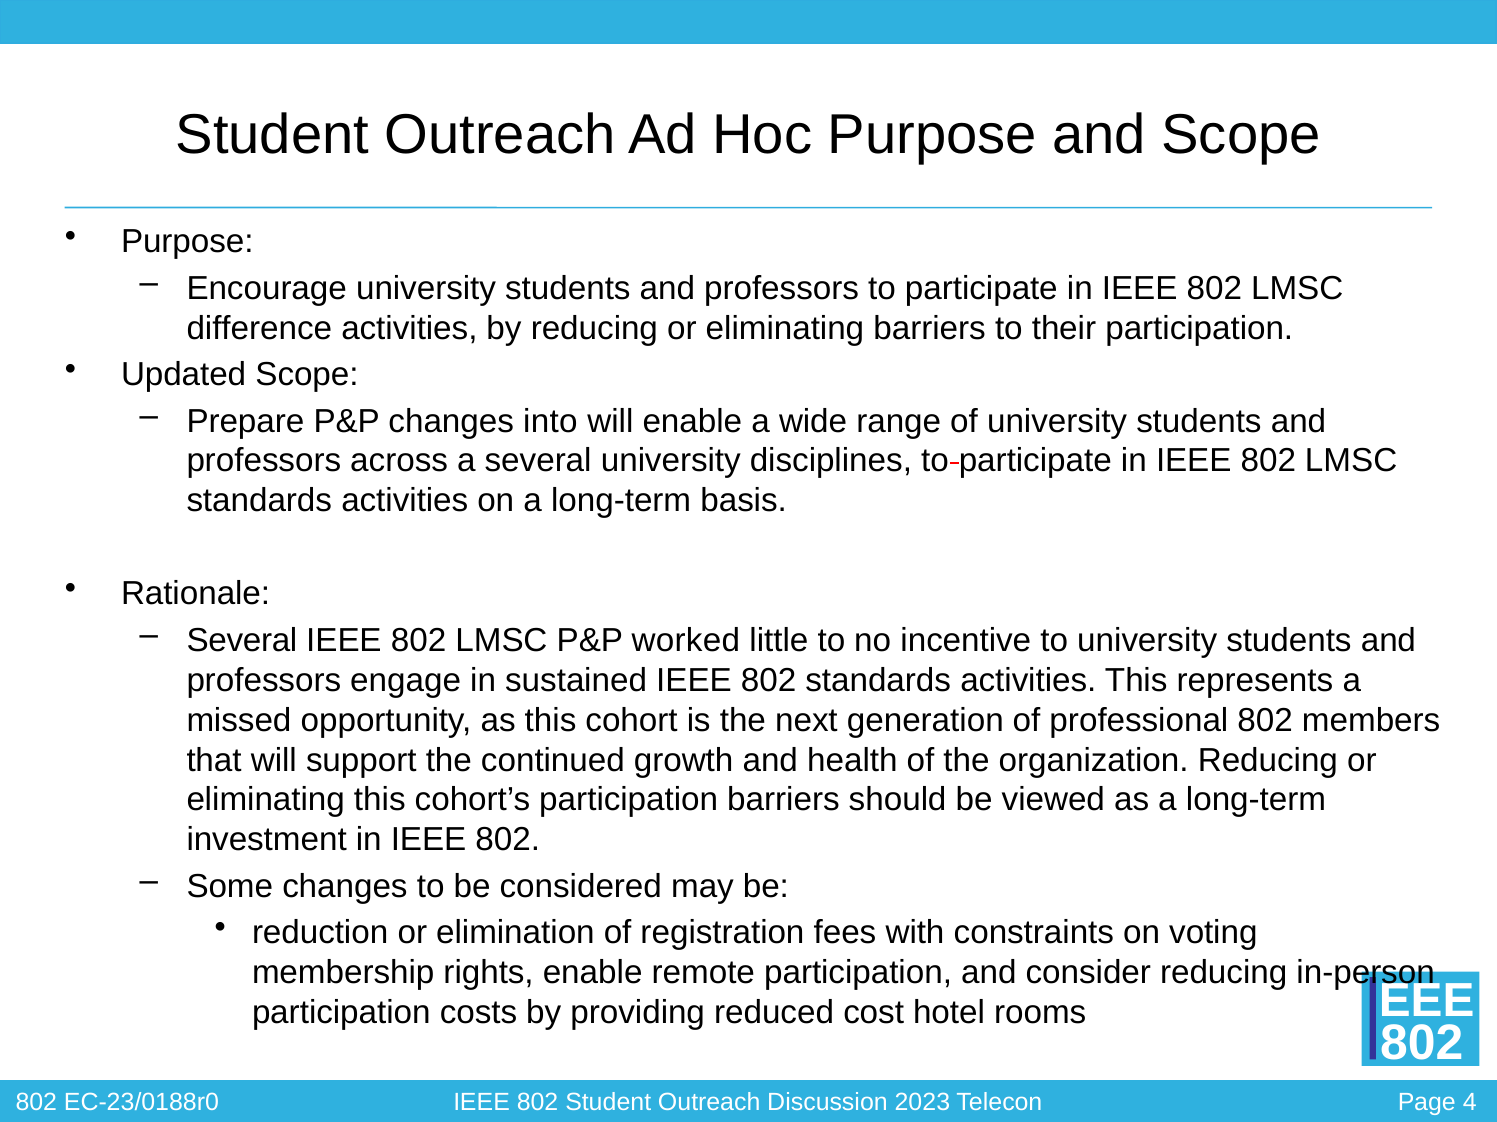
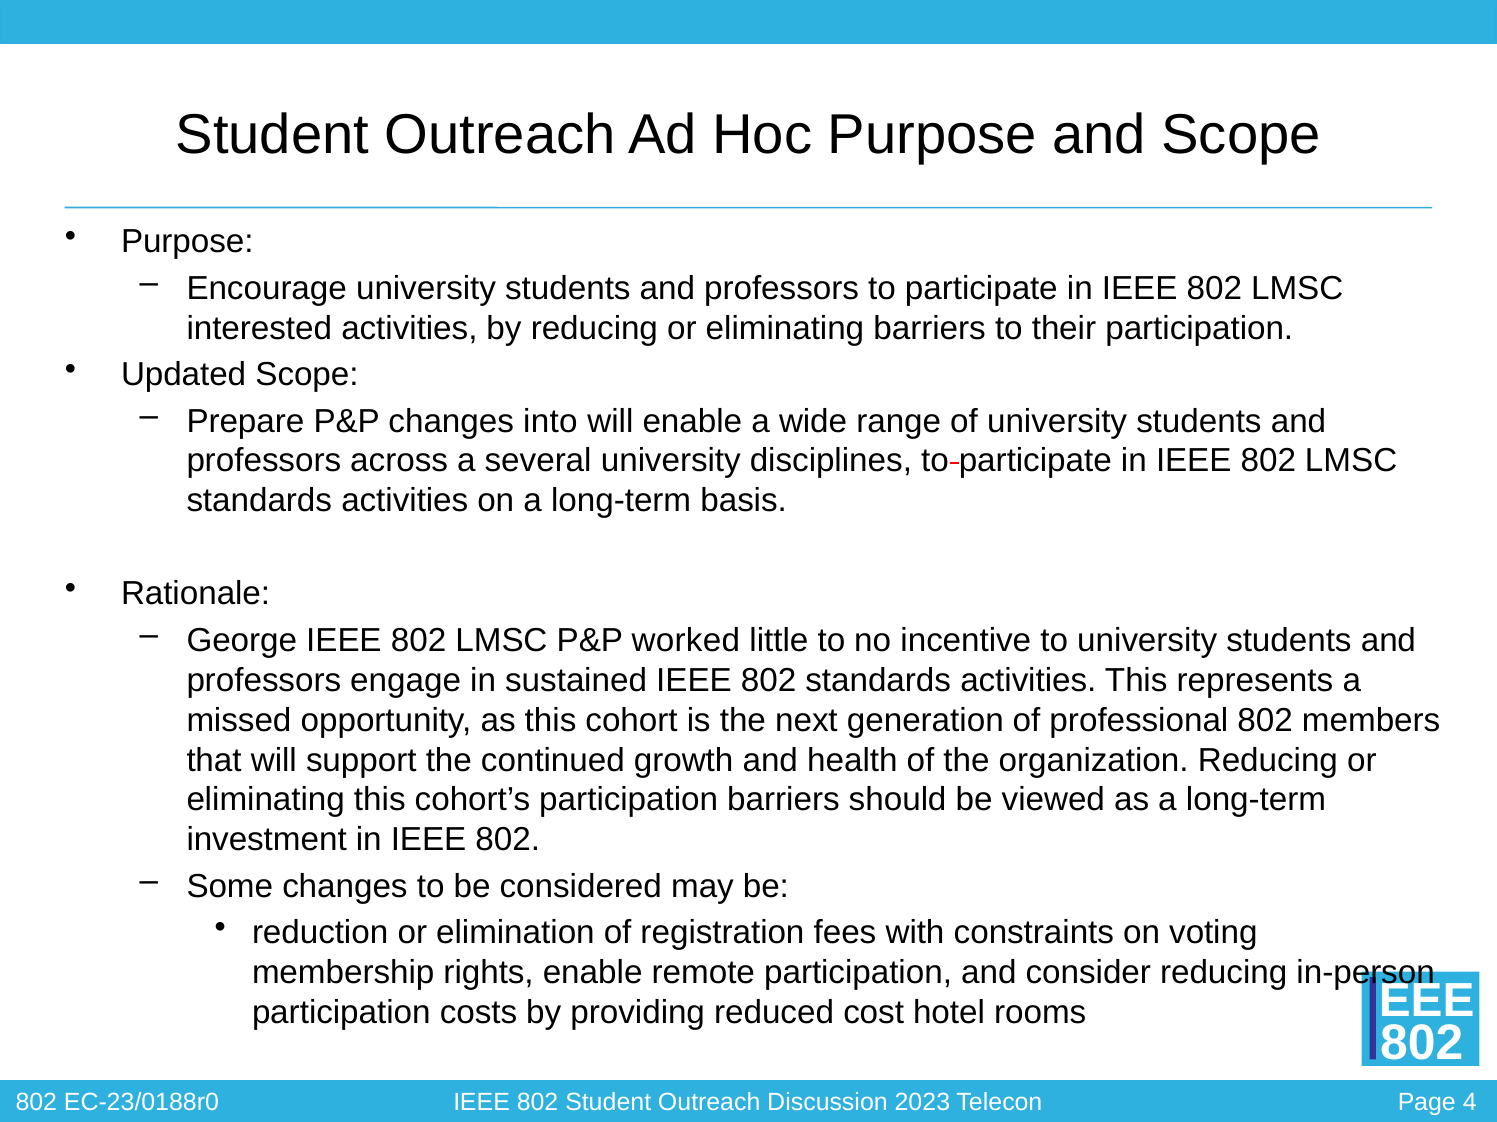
difference: difference -> interested (259, 328)
Several: Several -> George (242, 641)
